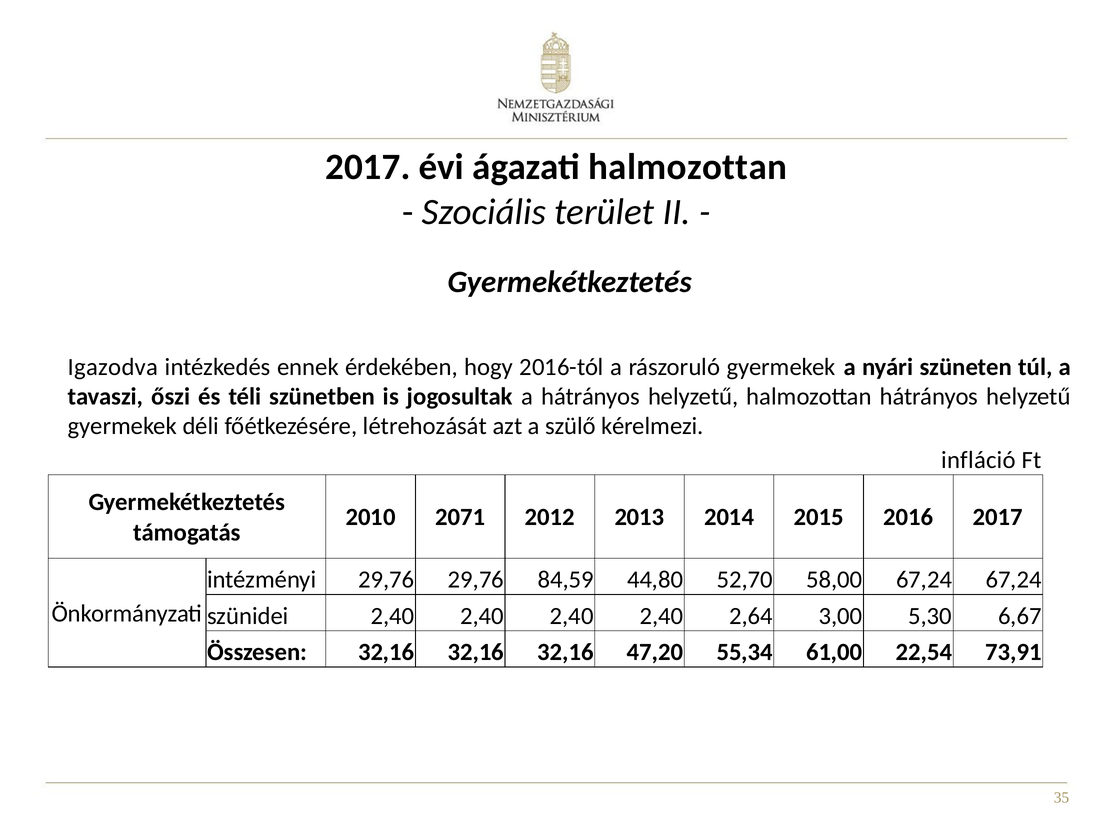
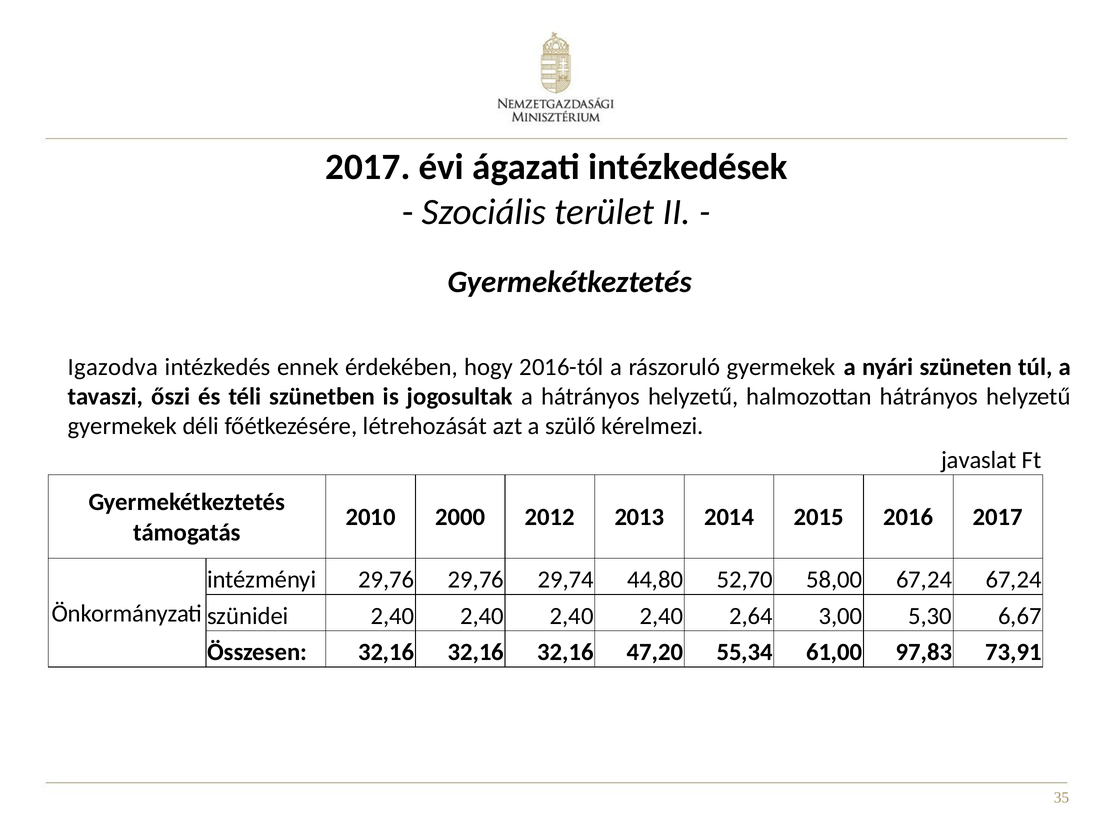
ágazati halmozottan: halmozottan -> intézkedések (688, 167)
infláció: infláció -> javaslat (979, 460)
2071: 2071 -> 2000 (460, 517)
84,59: 84,59 -> 29,74 (566, 579)
22,54: 22,54 -> 97,83 (924, 652)
